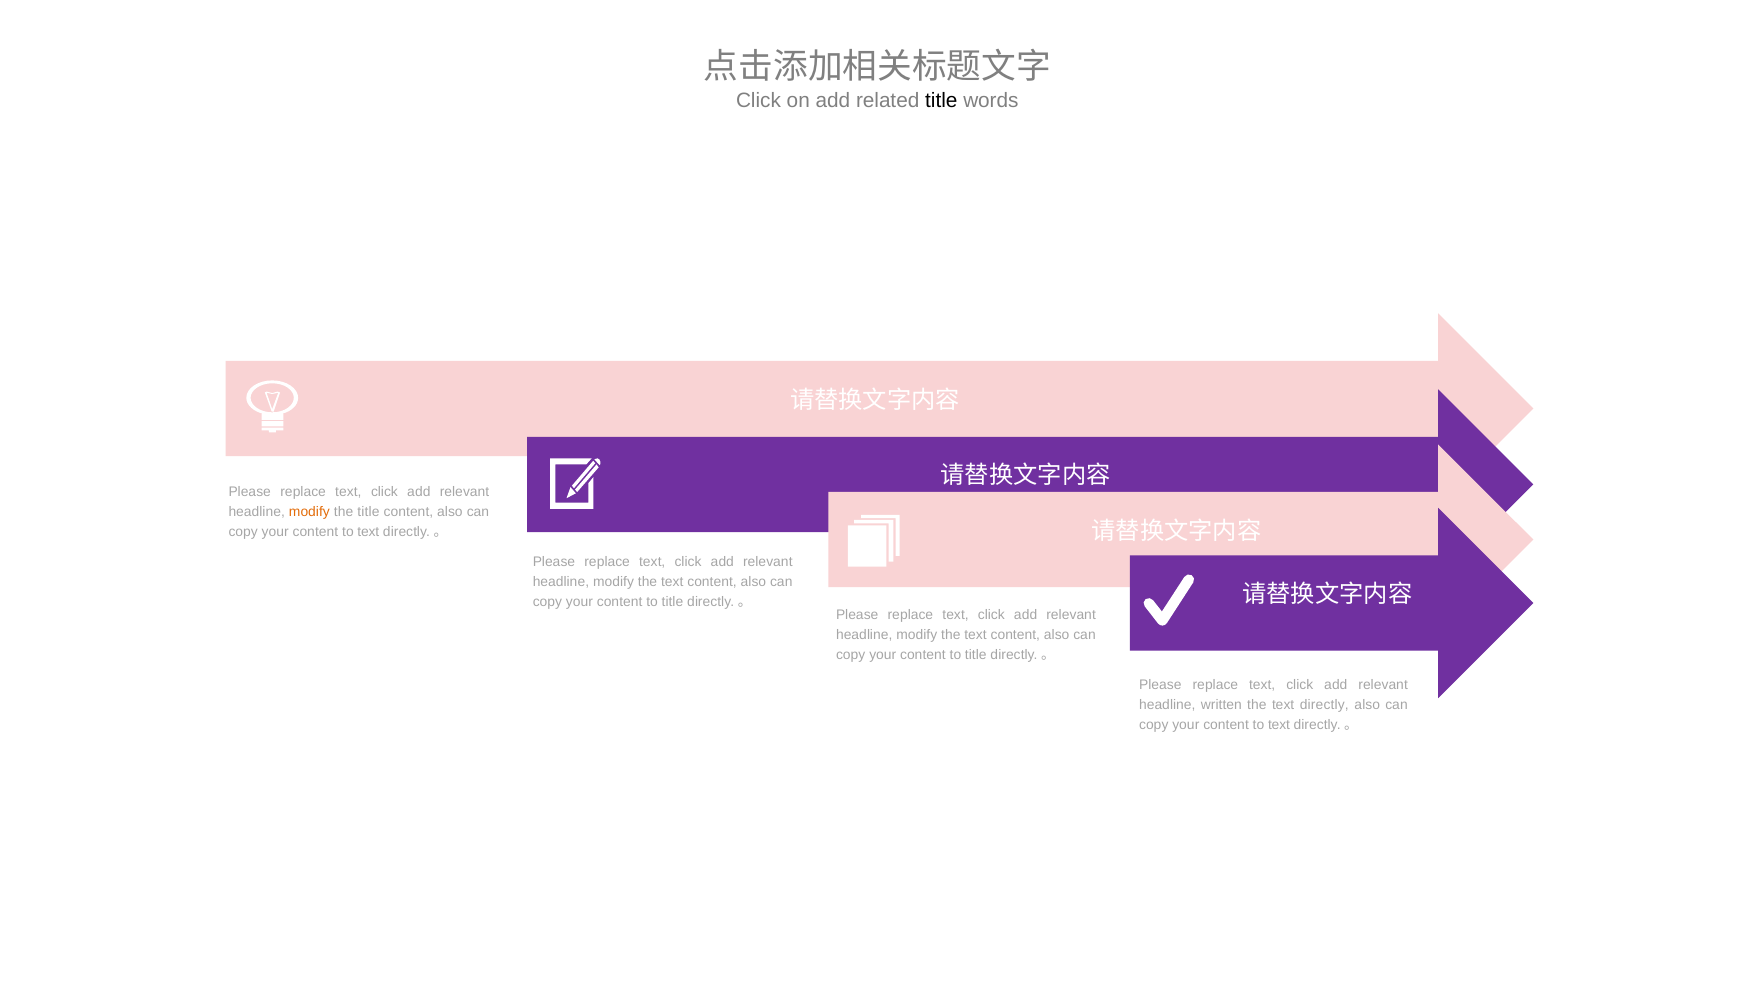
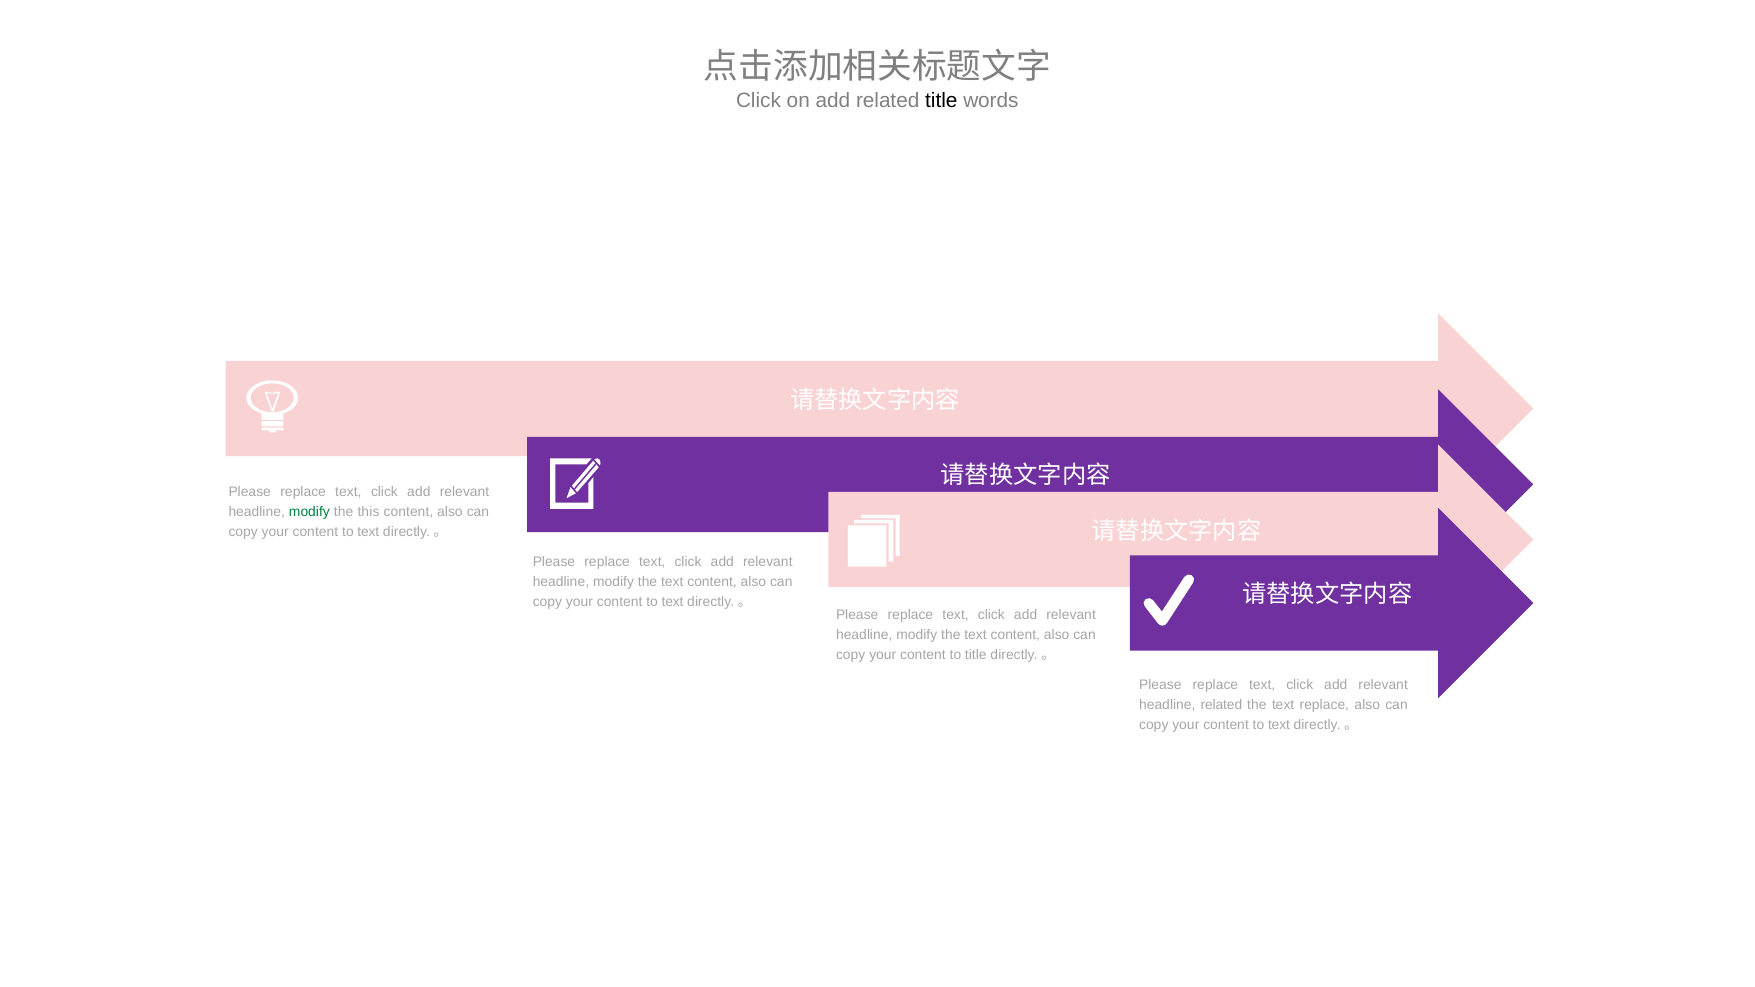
modify colour: orange -> green (309, 512)
the title: title -> this (368, 512)
title: title -> text (673, 602)
headline written: written -> related (1221, 705)
the text directly: directly -> replace (1324, 705)
